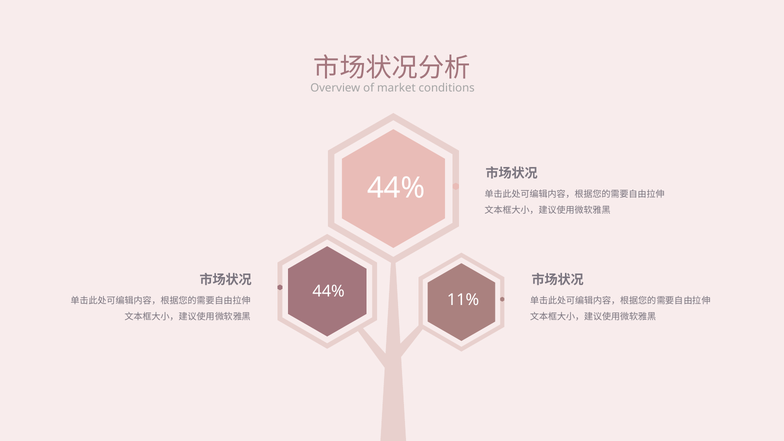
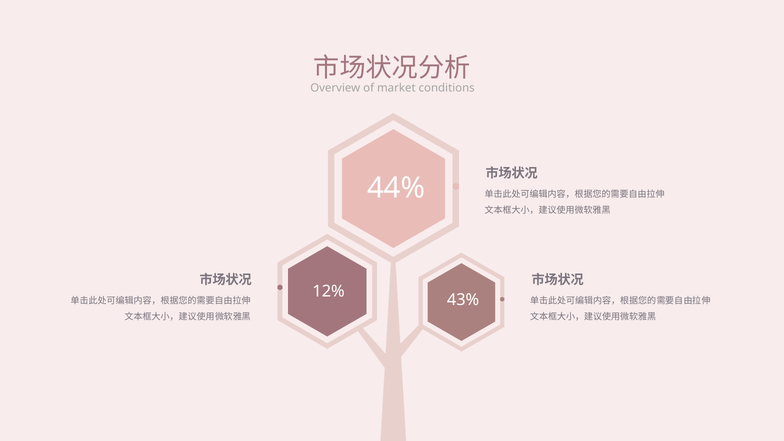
44%: 44% -> 12% (329, 292)
11%: 11% -> 43% (463, 300)
